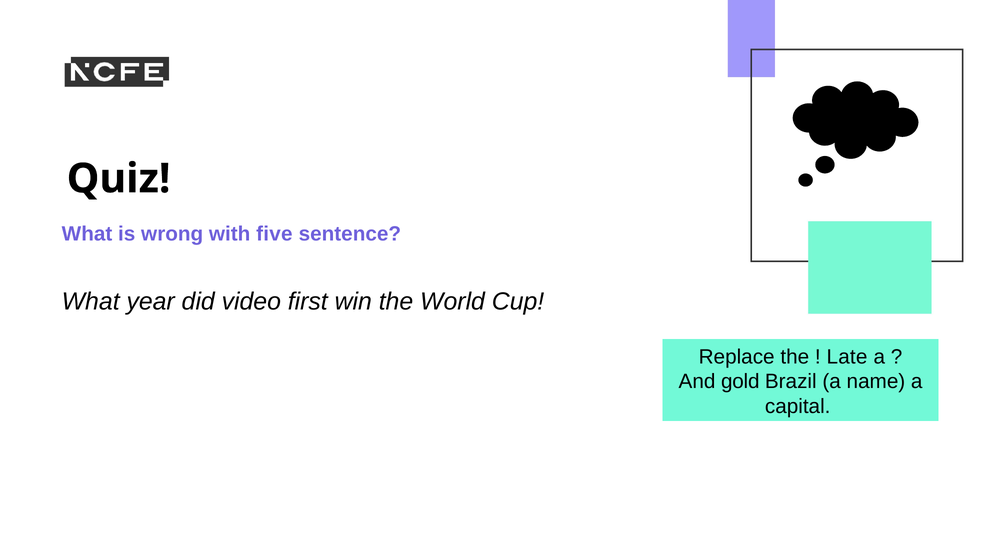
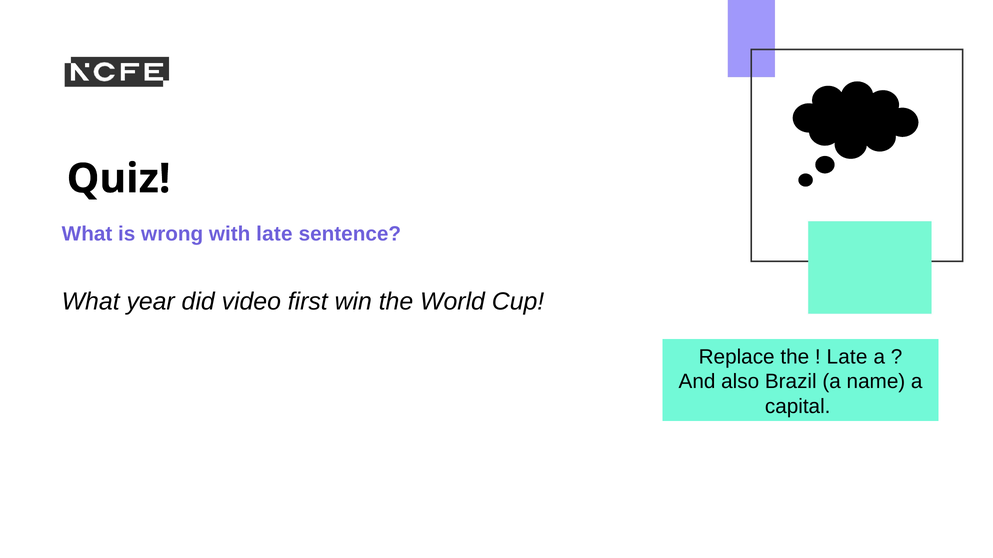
with five: five -> late (274, 234)
gold: gold -> also (740, 382)
